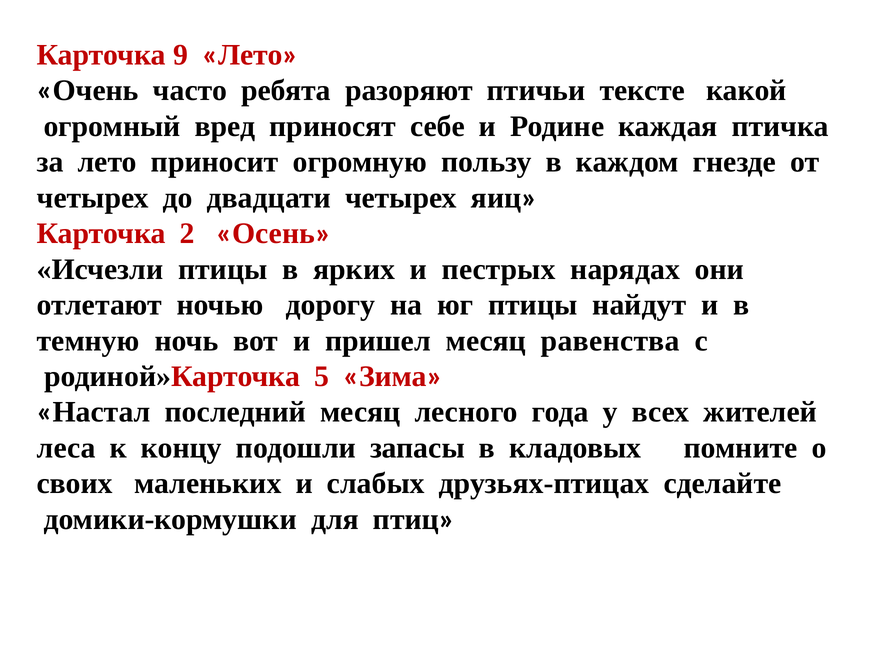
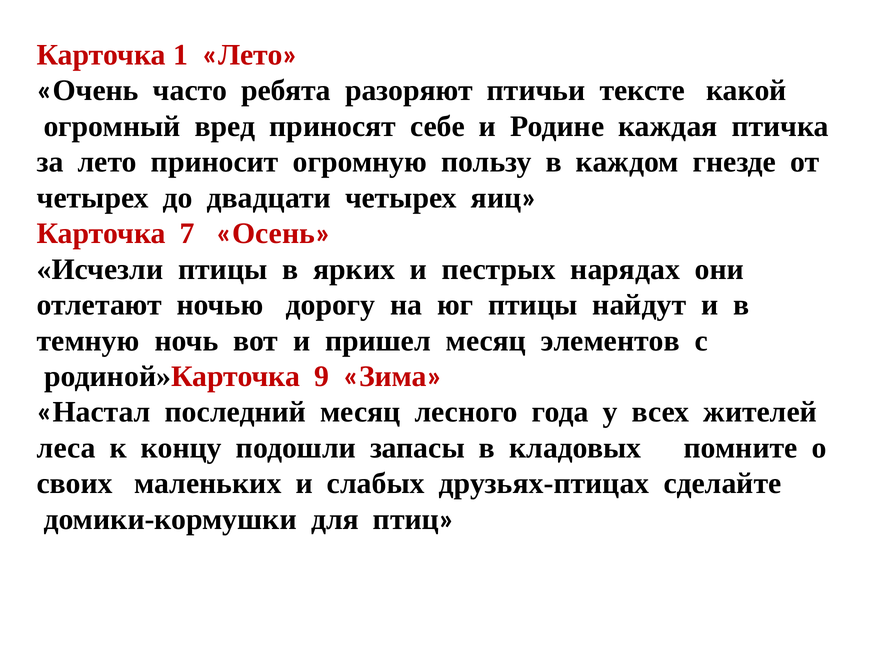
9: 9 -> 1 (181, 55)
2: 2 -> 7 (187, 233)
равенства: равенства -> элементов (610, 341)
5: 5 -> 9 (322, 376)
